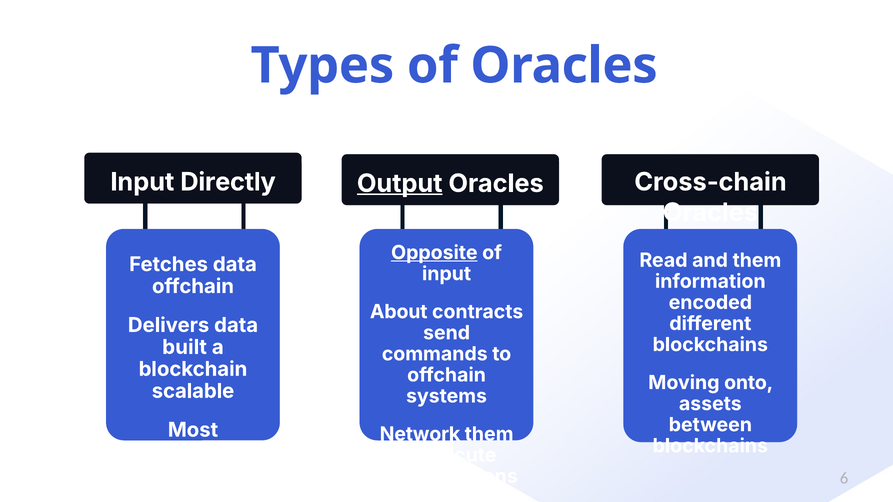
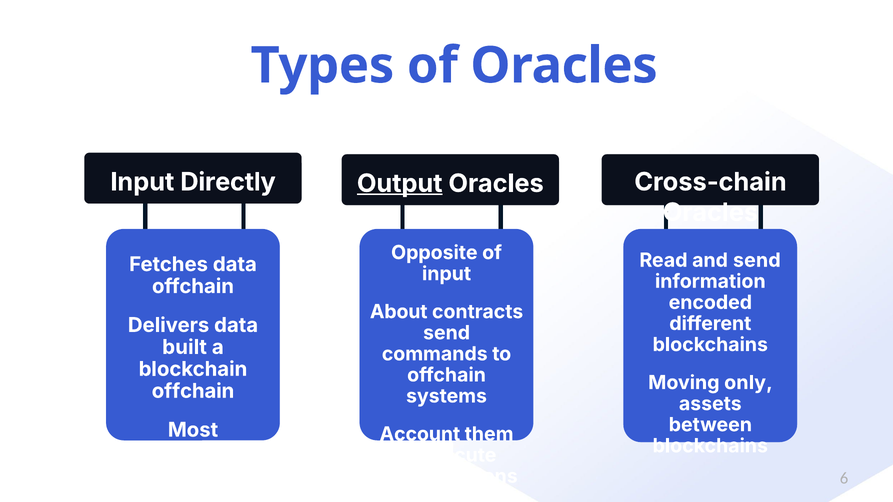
Opposite underline: present -> none (434, 253)
and them: them -> send (757, 260)
onto: onto -> only (748, 383)
scalable: scalable -> offchain (193, 391)
Network: Network -> Account (420, 434)
